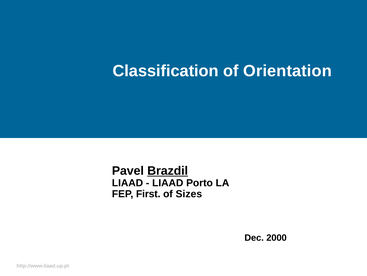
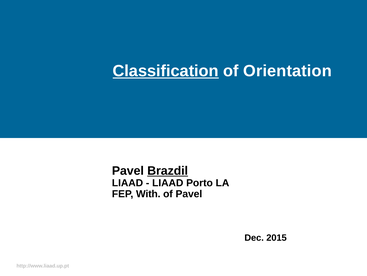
Classification underline: none -> present (166, 71)
First: First -> With (148, 194)
of Sizes: Sizes -> Pavel (189, 194)
2000: 2000 -> 2015 (277, 237)
